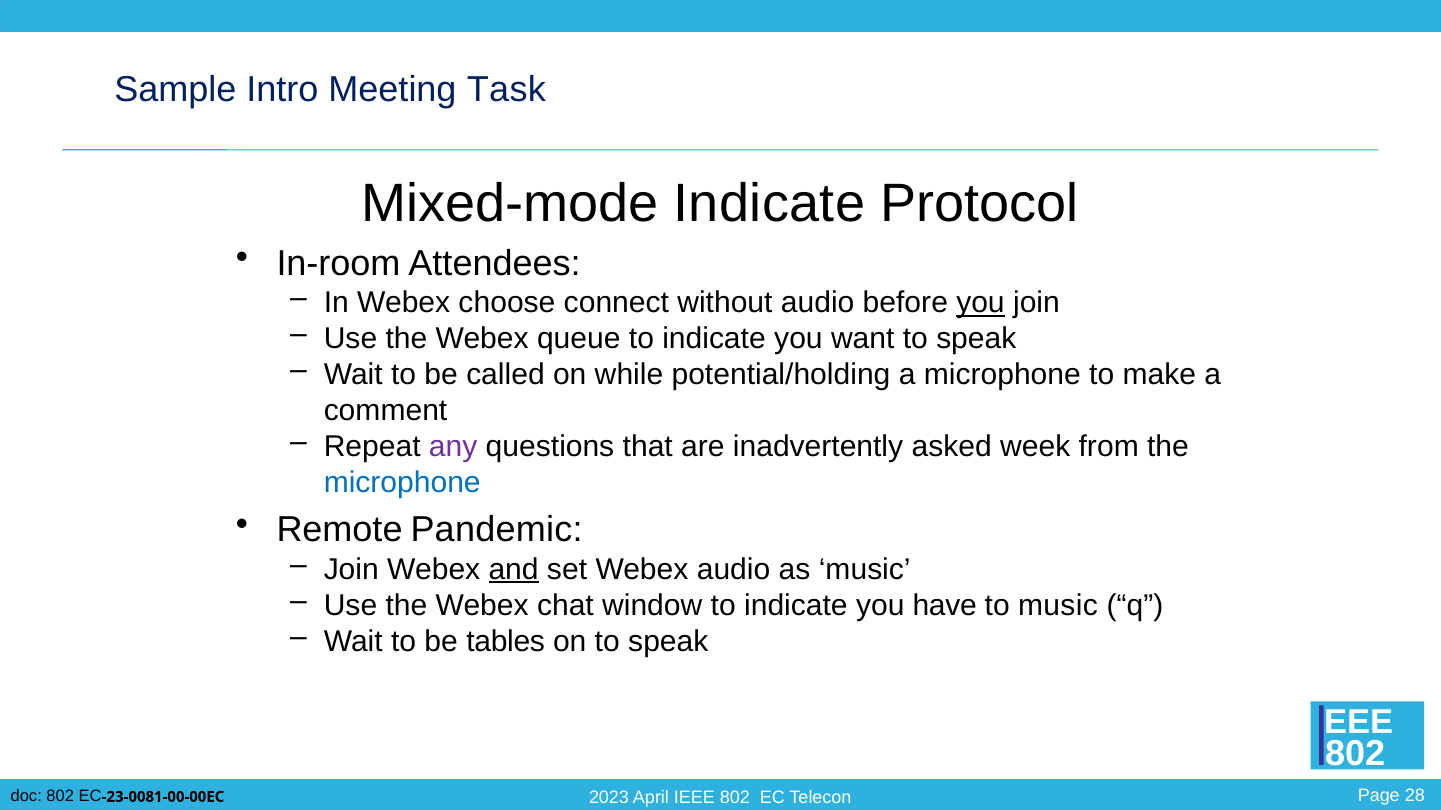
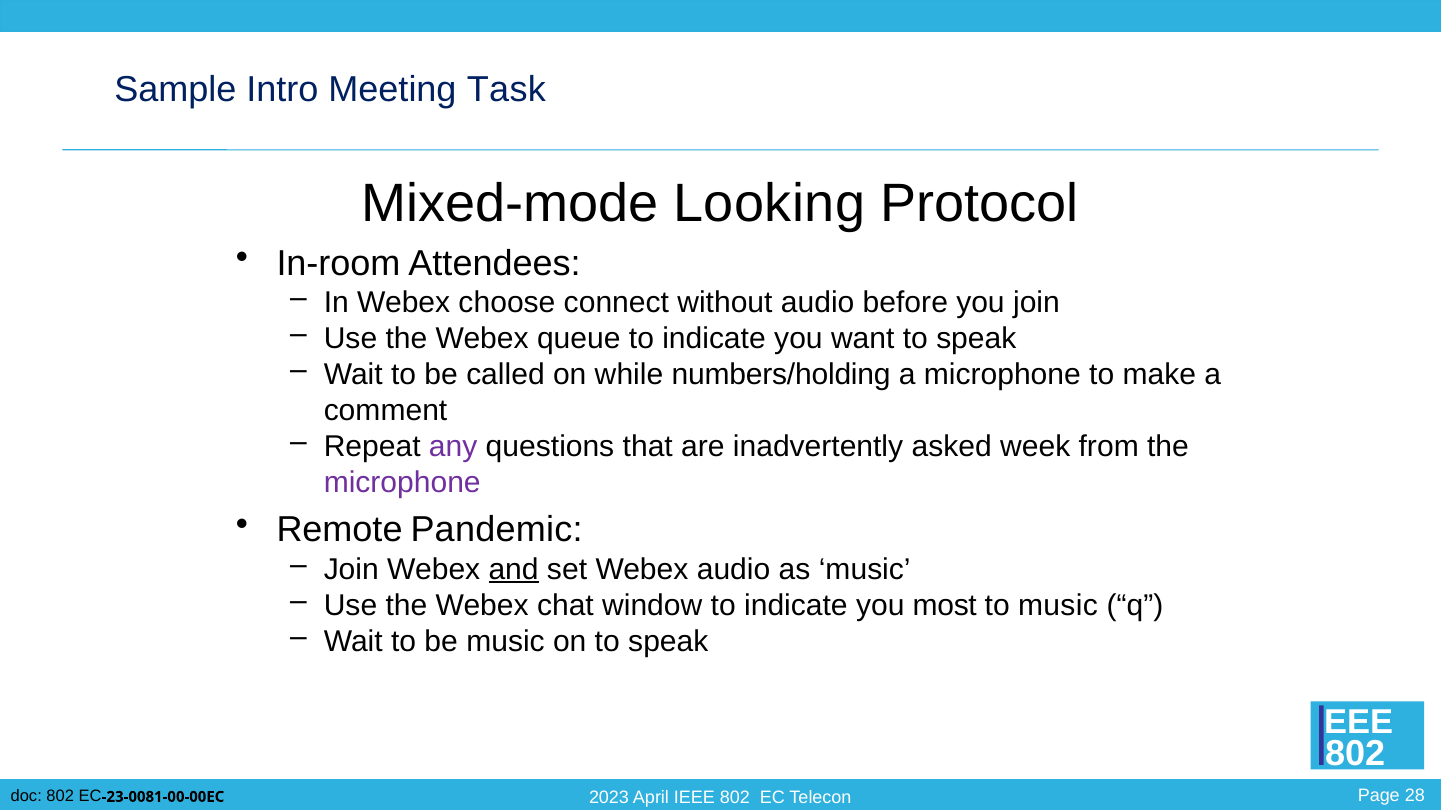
Mixed-mode Indicate: Indicate -> Looking (769, 203)
you underline: present -> none (980, 303)
potential/holding: potential/holding -> numbers/holding (781, 375)
microphone colour: blue -> purple (402, 483)
have: have -> most (945, 606)
be tables: tables -> music (506, 642)
